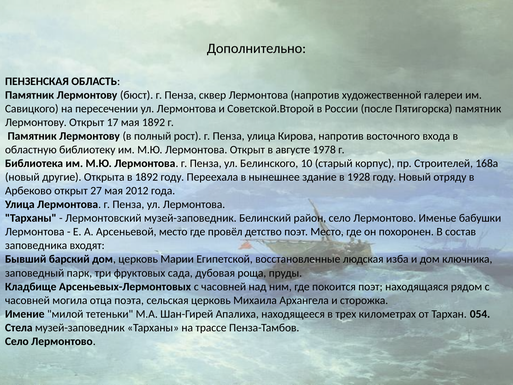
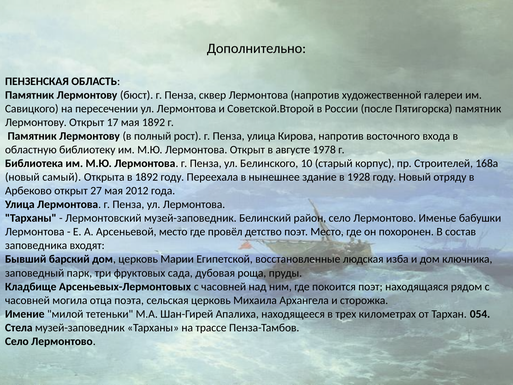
другие: другие -> самый (62, 177)
